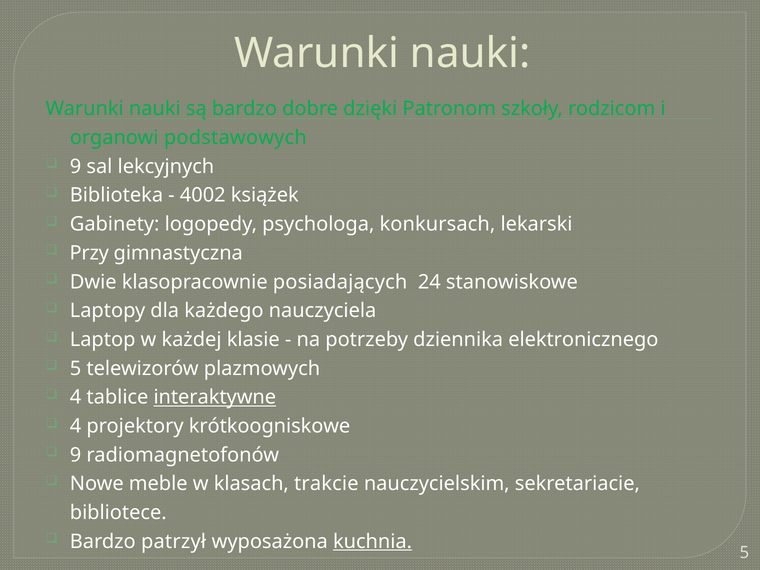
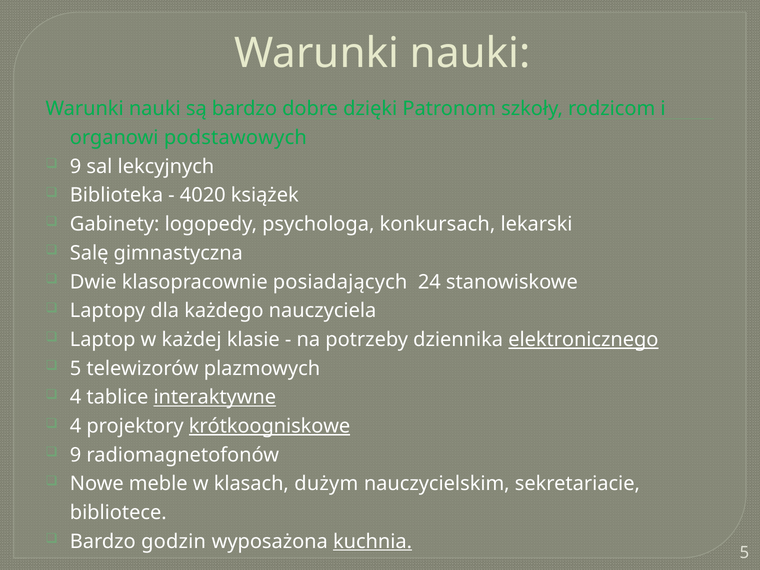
4002: 4002 -> 4020 (203, 195)
Przy: Przy -> Salę (89, 253)
elektronicznego underline: none -> present (583, 340)
krótkoogniskowe underline: none -> present (270, 426)
trakcie: trakcie -> dużym (326, 484)
patrzył: patrzył -> godzin (174, 542)
